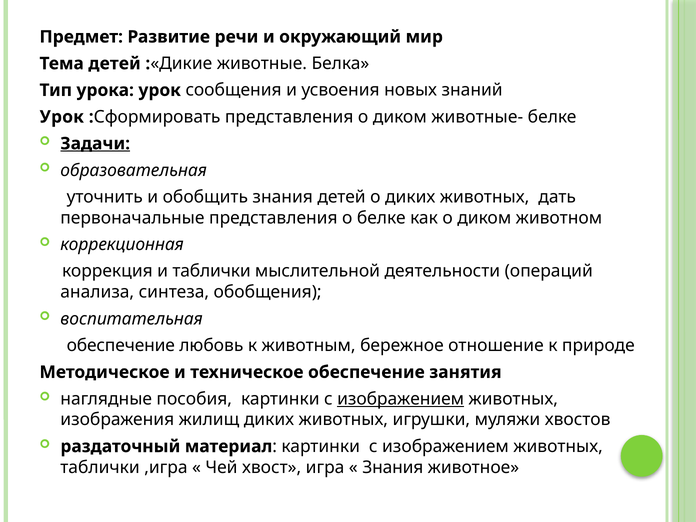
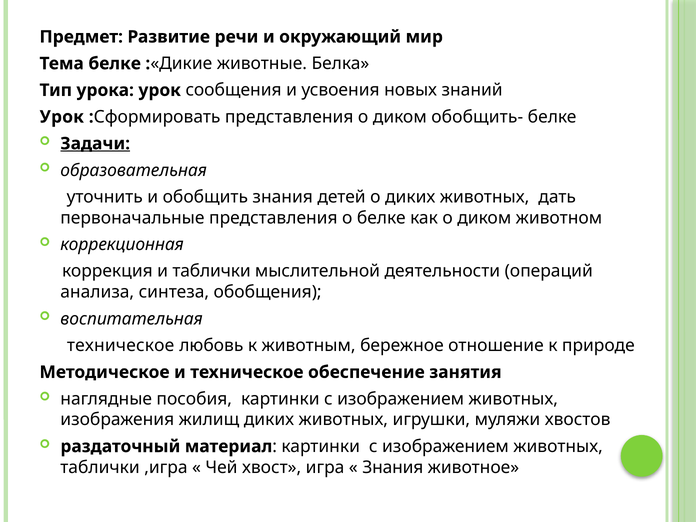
Тема детей: детей -> белке (115, 64)
животные-: животные- -> обобщить- (477, 117)
обеспечение: обеспечение -> техническое (121, 345)
изображением underline: present -> none (401, 399)
